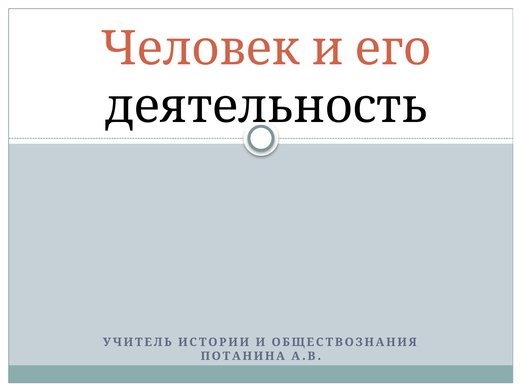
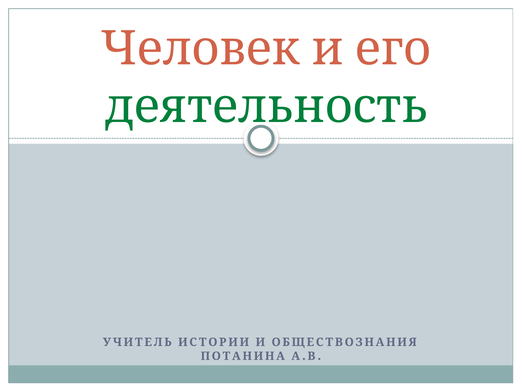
деятельность colour: black -> green (266, 106)
